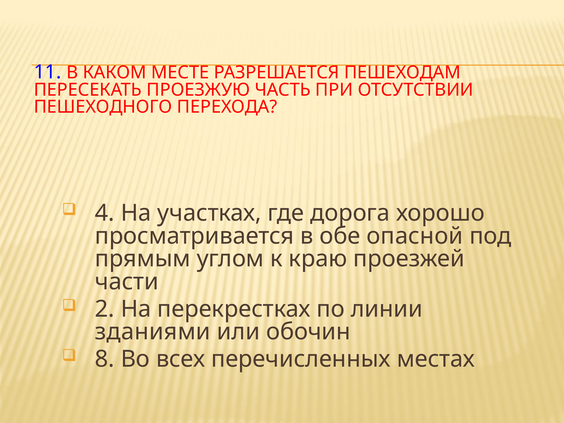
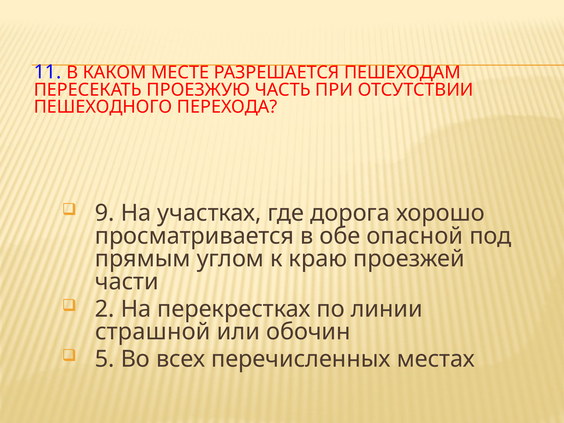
4: 4 -> 9 (105, 213)
зданиями: зданиями -> страшной (153, 332)
8: 8 -> 5 (105, 359)
